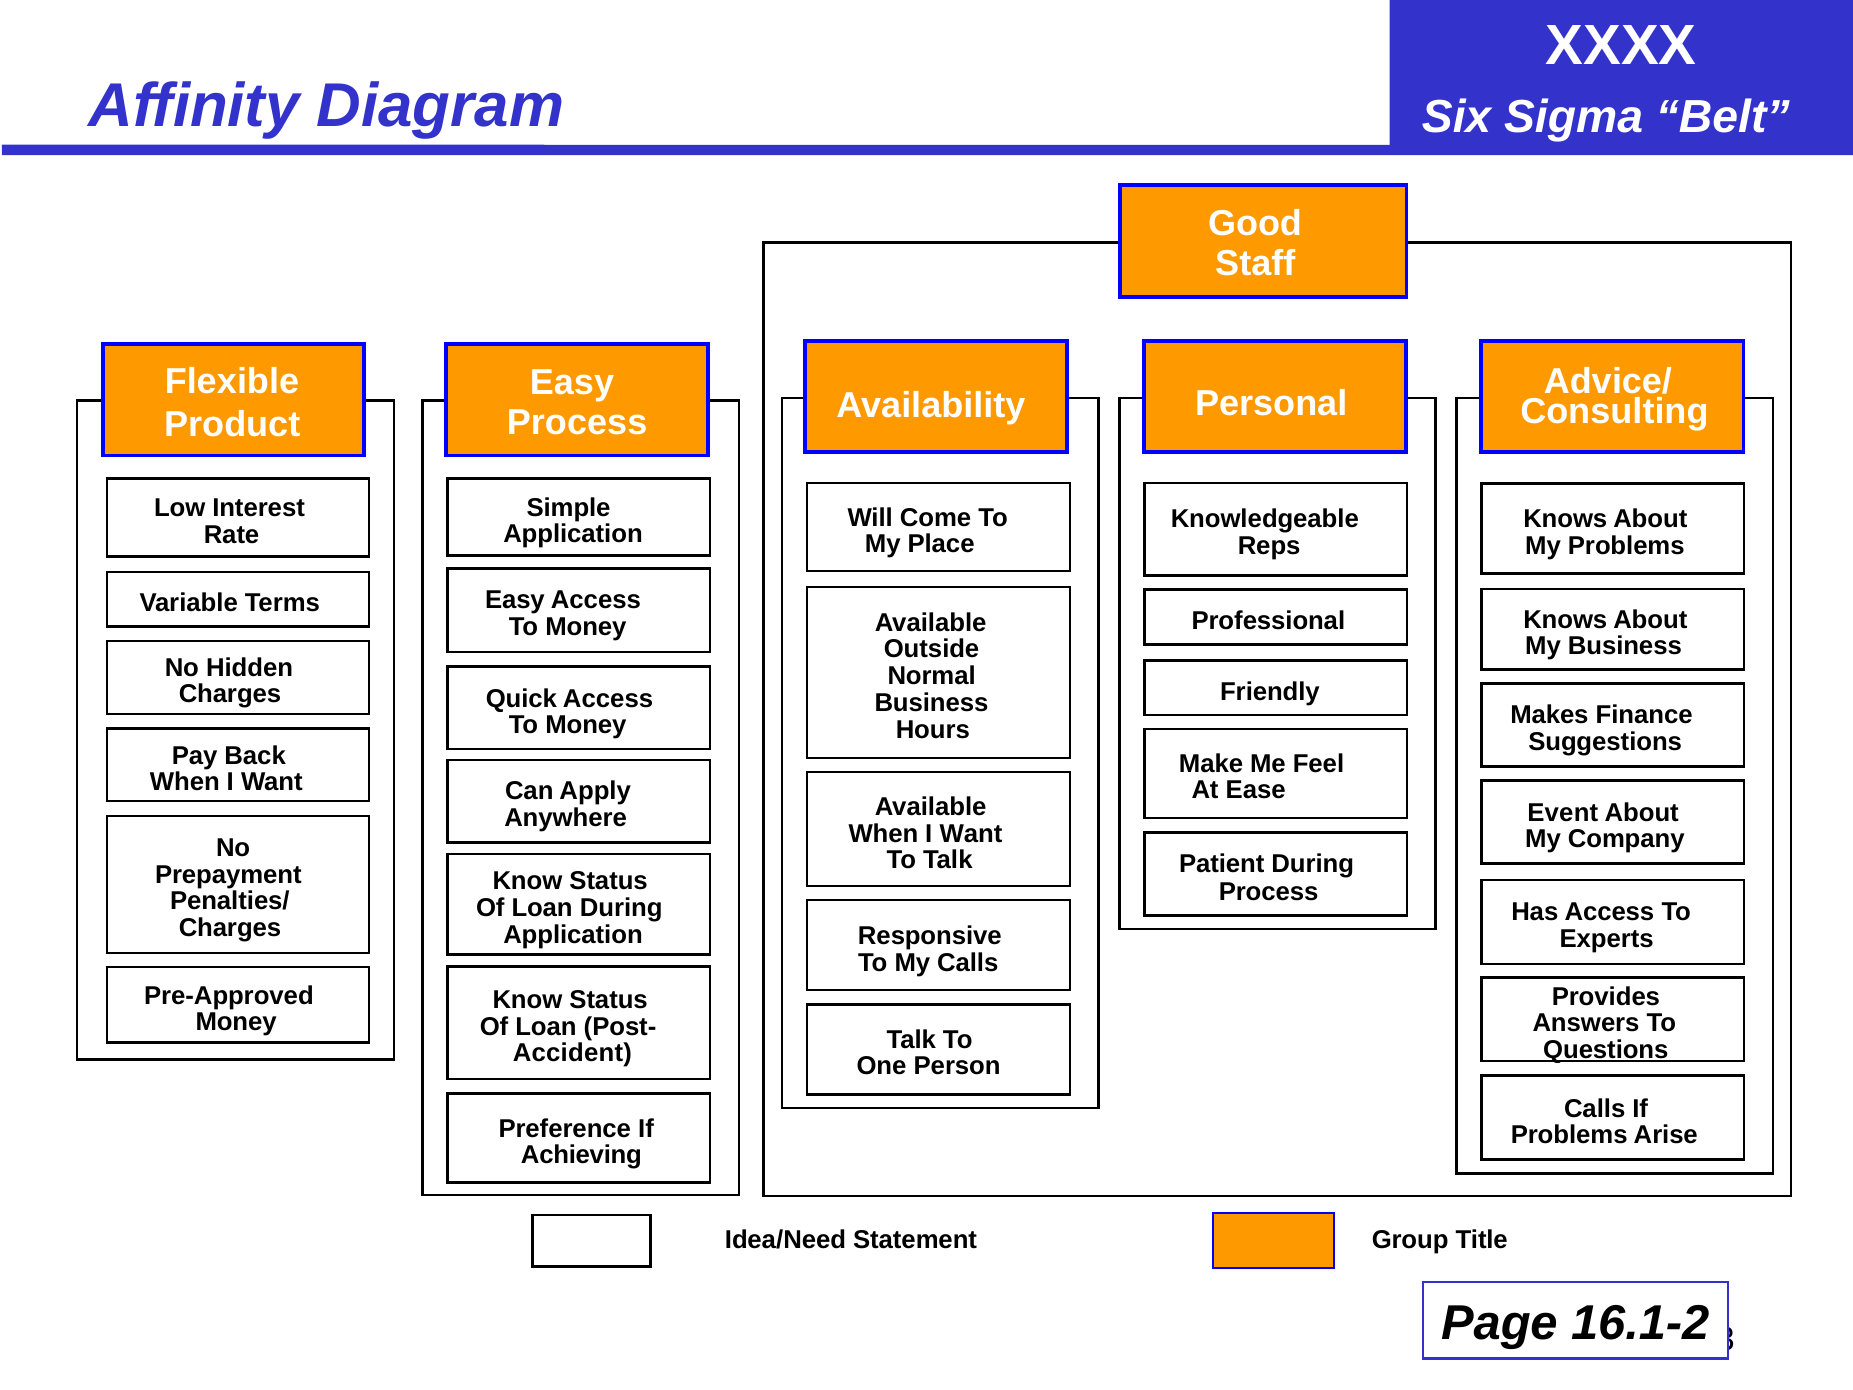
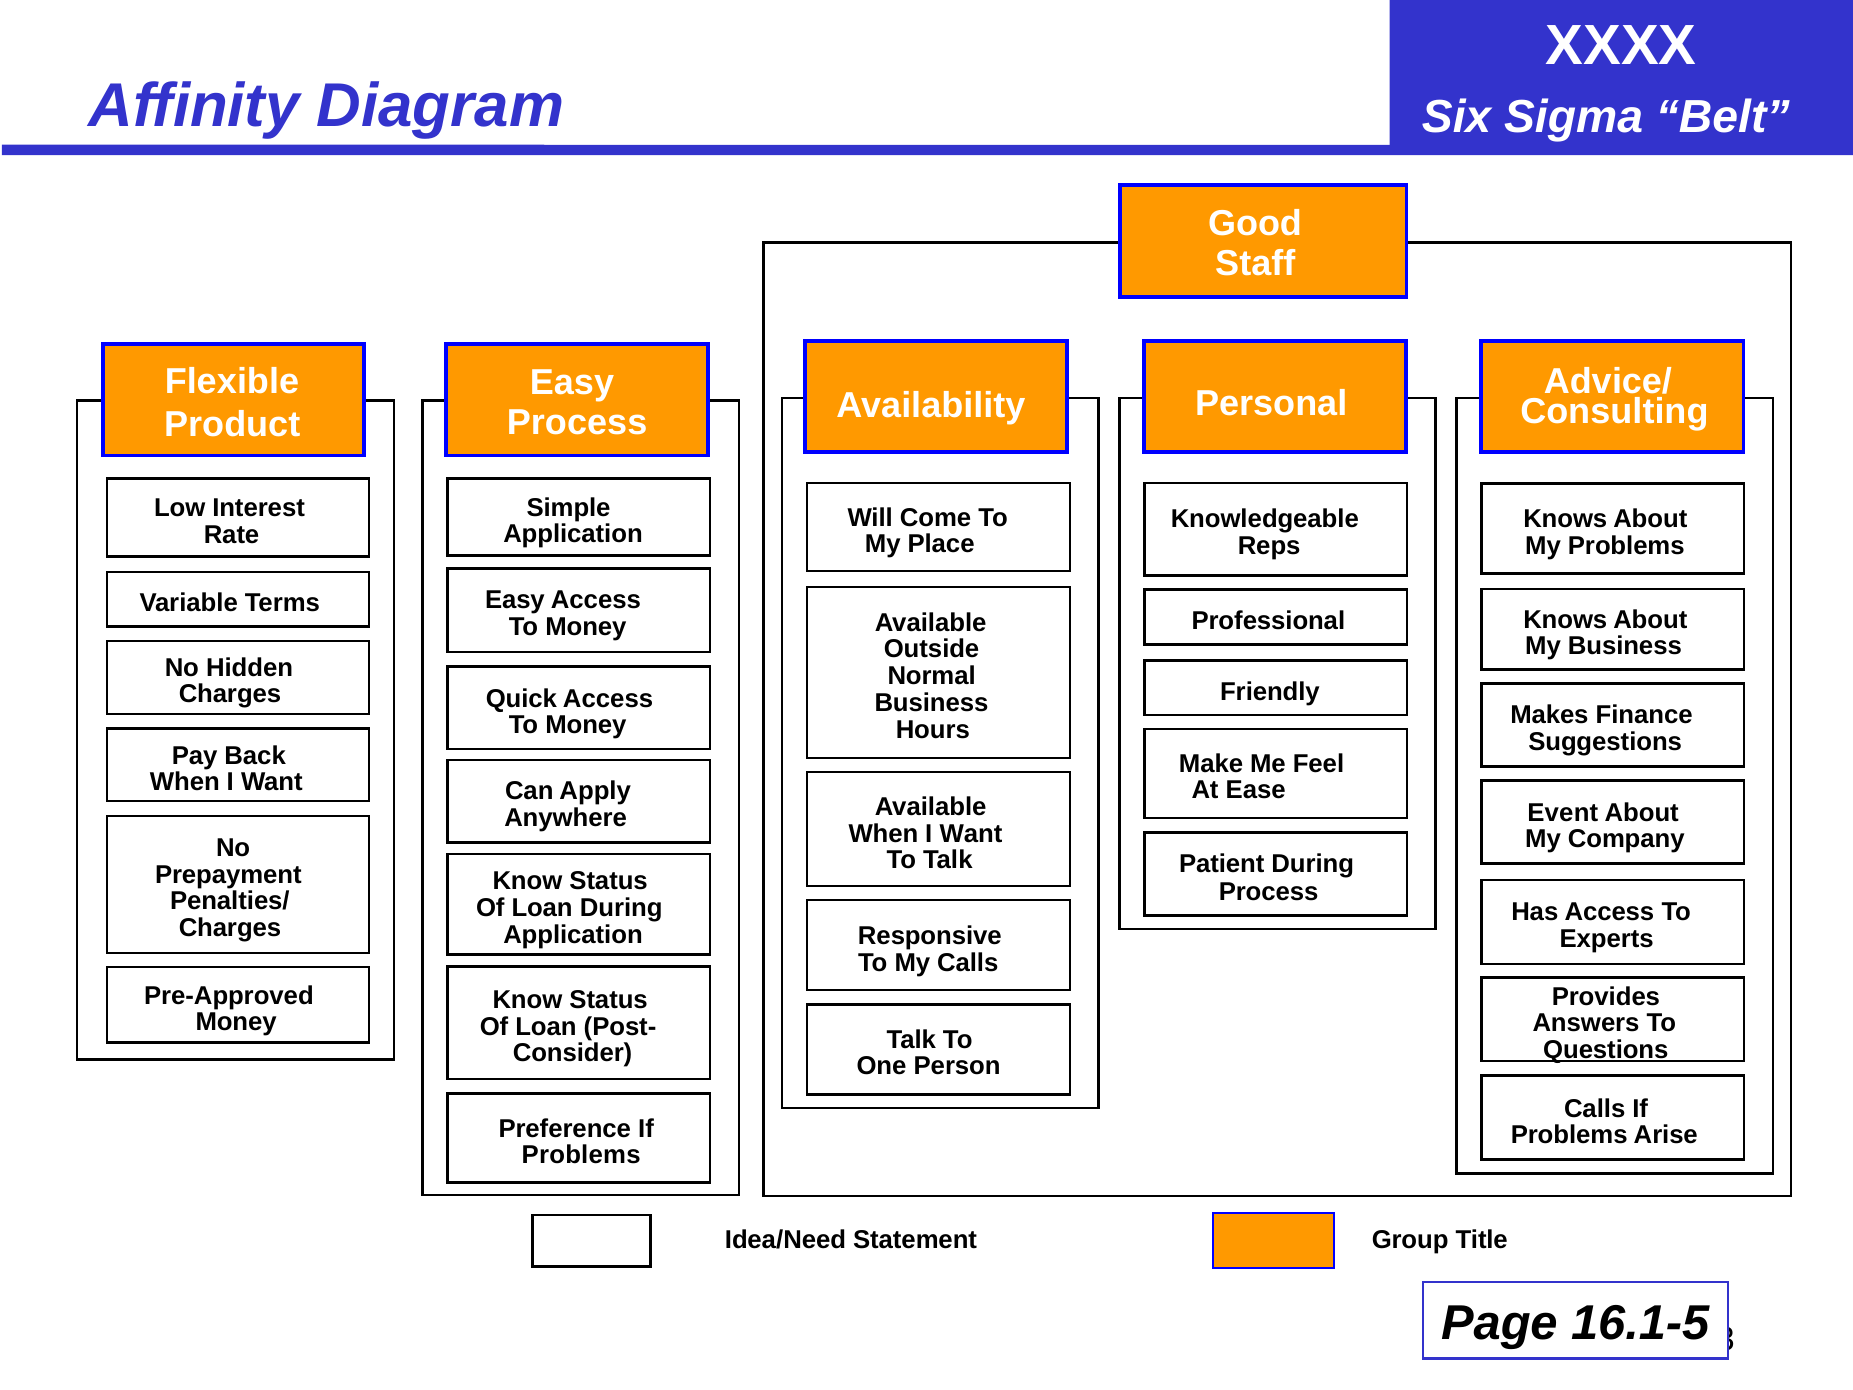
Accident: Accident -> Consider (573, 1053)
Achieving: Achieving -> Problems (581, 1155)
16.1-2: 16.1-2 -> 16.1-5 (1640, 1323)
